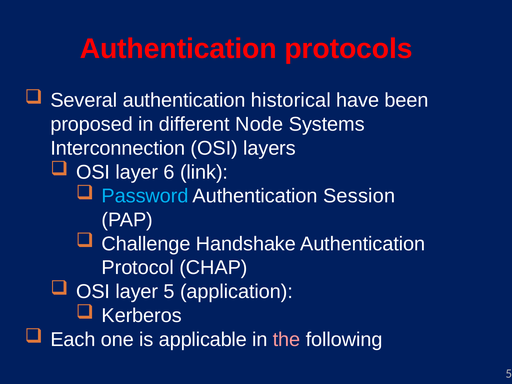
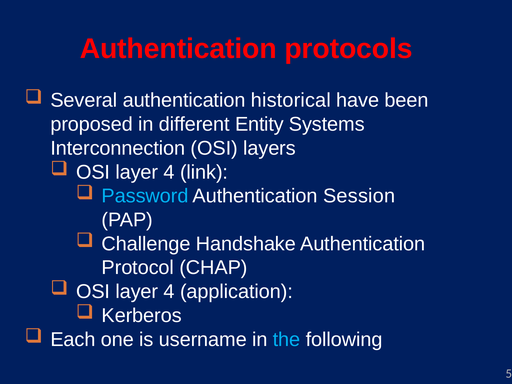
Node: Node -> Entity (259, 124)
6: 6 -> 4 (169, 172)
5: 5 -> 4 (169, 292)
applicable: applicable -> username (203, 339)
the colour: pink -> light blue (287, 339)
